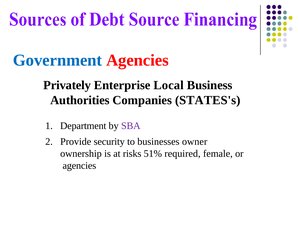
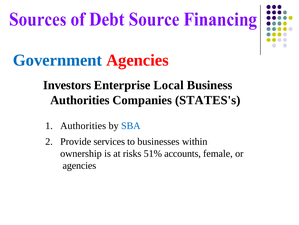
Privately: Privately -> Investors (67, 85)
Department: Department -> Authorities (83, 125)
SBA colour: purple -> blue (131, 125)
security: security -> services (109, 141)
owner: owner -> within (195, 141)
required: required -> accounts (183, 153)
